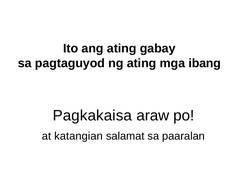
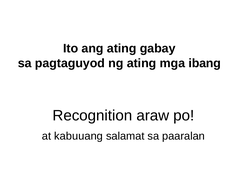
Pagkakaisa: Pagkakaisa -> Recognition (92, 116)
katangian: katangian -> kabuuang (79, 136)
